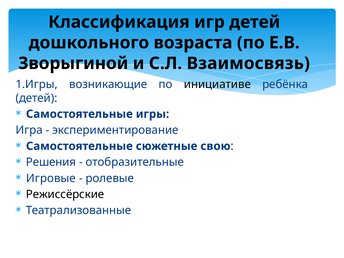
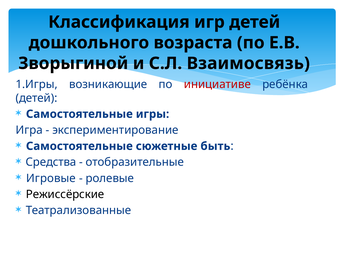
инициативе colour: black -> red (217, 84)
свою: свою -> быть (215, 146)
Решения: Решения -> Средства (51, 162)
